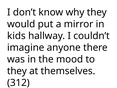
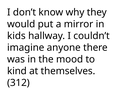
they: they -> kind (17, 71)
